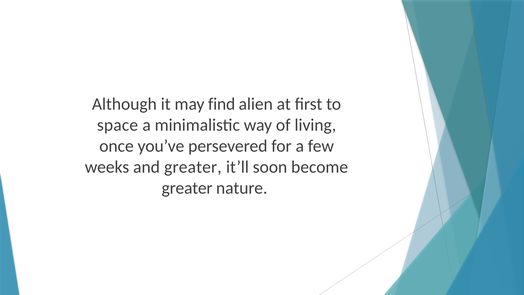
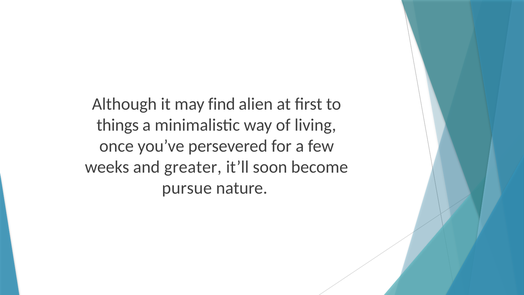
space: space -> things (118, 125)
greater: greater -> pursue (187, 188)
